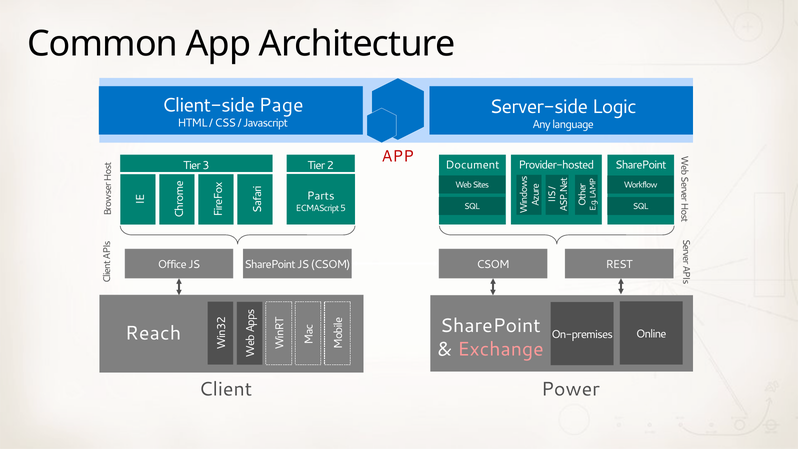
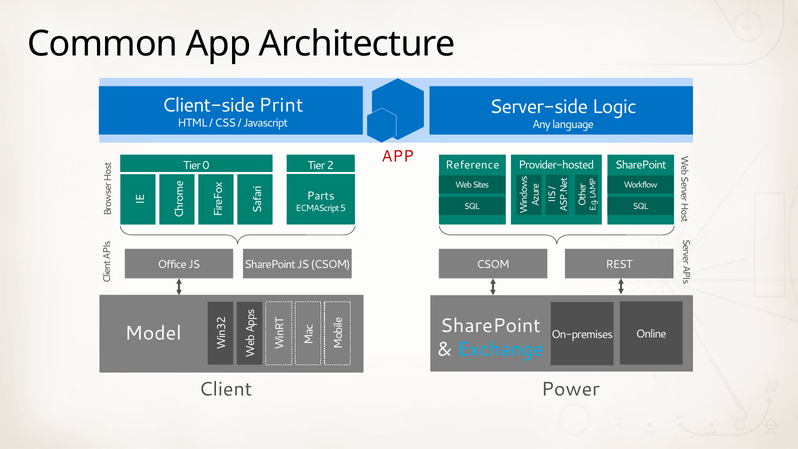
Page: Page -> Print (281, 105)
Tier 3: 3 -> 0 (206, 165)
Document: Document -> Reference (472, 165)
Reach: Reach -> Model (153, 333)
Exchange colour: pink -> light blue (501, 349)
